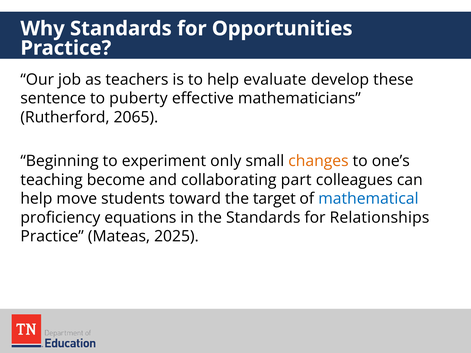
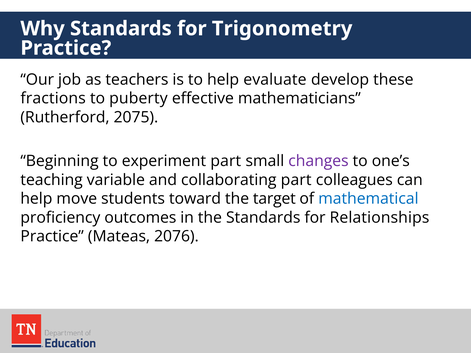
Opportunities: Opportunities -> Trigonometry (282, 29)
sentence: sentence -> fractions (53, 98)
2065: 2065 -> 2075 (136, 117)
experiment only: only -> part (226, 161)
changes colour: orange -> purple (318, 161)
become: become -> variable (116, 180)
equations: equations -> outcomes (140, 218)
2025: 2025 -> 2076 (176, 237)
